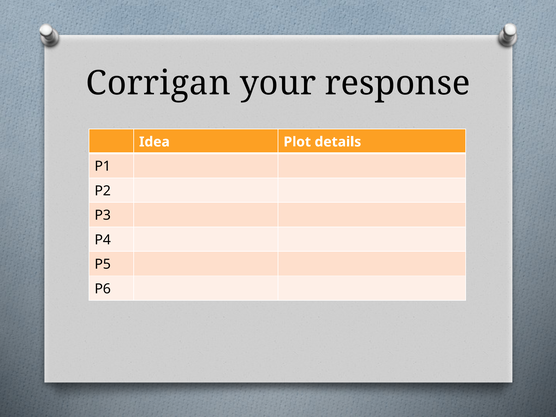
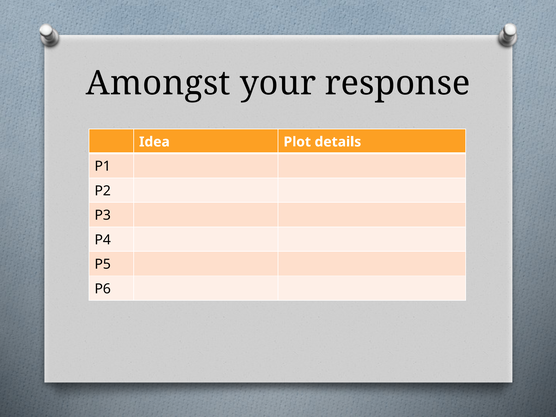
Corrigan: Corrigan -> Amongst (158, 83)
